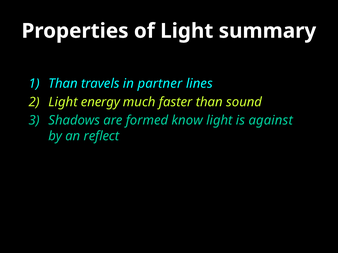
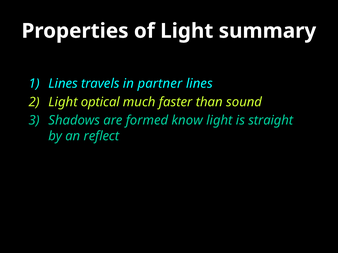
Than: Than -> Lines (63, 84)
energy: energy -> optical (100, 102)
against: against -> straight (271, 121)
